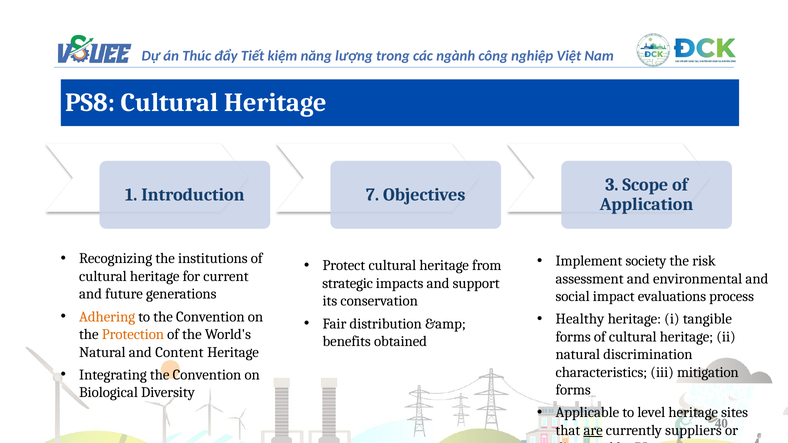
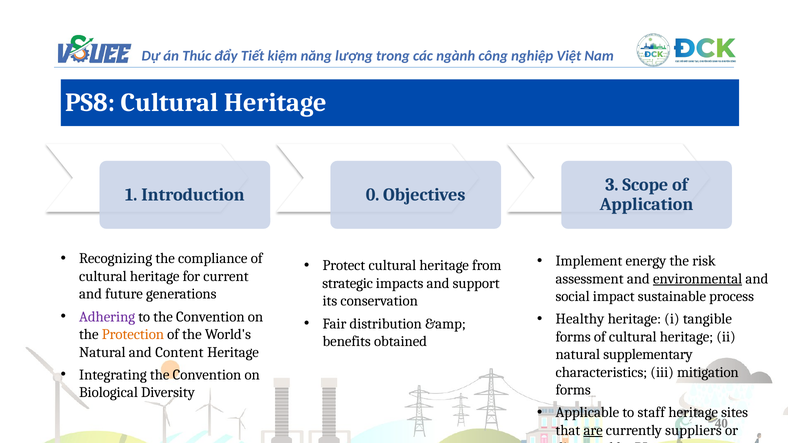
7: 7 -> 0 (373, 195)
institutions: institutions -> compliance (213, 259)
society: society -> energy (646, 261)
environmental underline: none -> present (698, 279)
evaluations: evaluations -> sustainable (672, 297)
Adhering colour: orange -> purple (107, 317)
discrimination: discrimination -> supplementary (648, 355)
level: level -> staff (651, 413)
